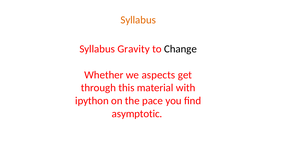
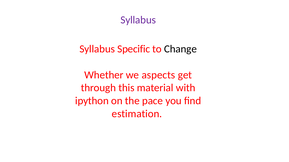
Syllabus colour: orange -> purple (138, 20)
Gravity: Gravity -> Specific (134, 49)
asymptotic: asymptotic -> estimation (137, 114)
